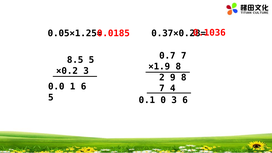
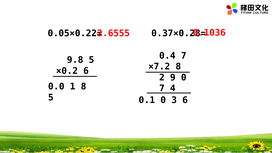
0.05×1.25=: 0.05×1.25= -> 0.05×0.22= (75, 33)
0.0185: 0.0185 -> 2.6555 (113, 33)
0.7: 0.7 -> 0.4 (167, 56)
8.5: 8.5 -> 9.8 (75, 60)
×1.9: ×1.9 -> ×7.2 (159, 67)
×0.2 3: 3 -> 6 (86, 71)
9 8: 8 -> 0 (184, 77)
1 6: 6 -> 8 (84, 87)
